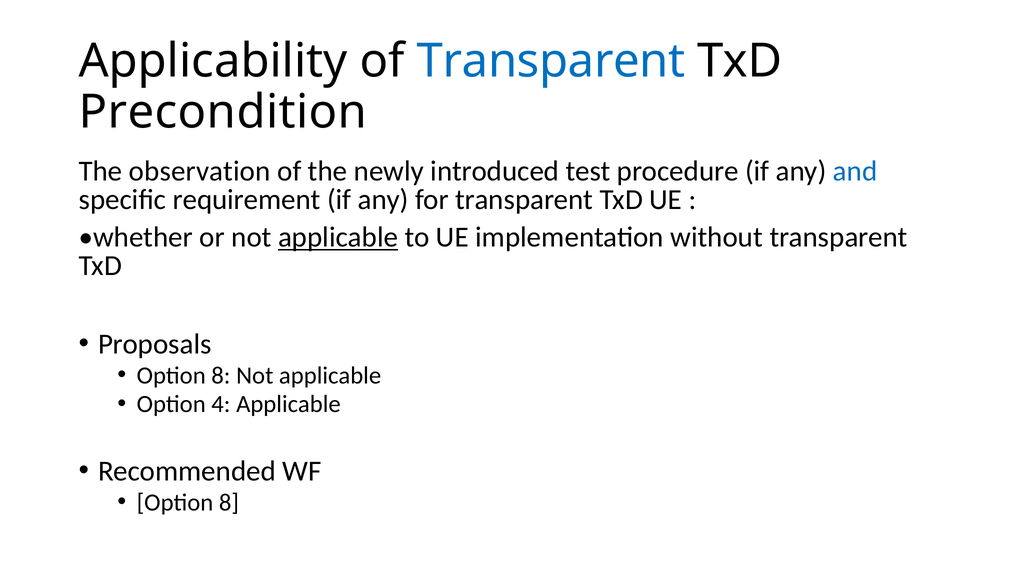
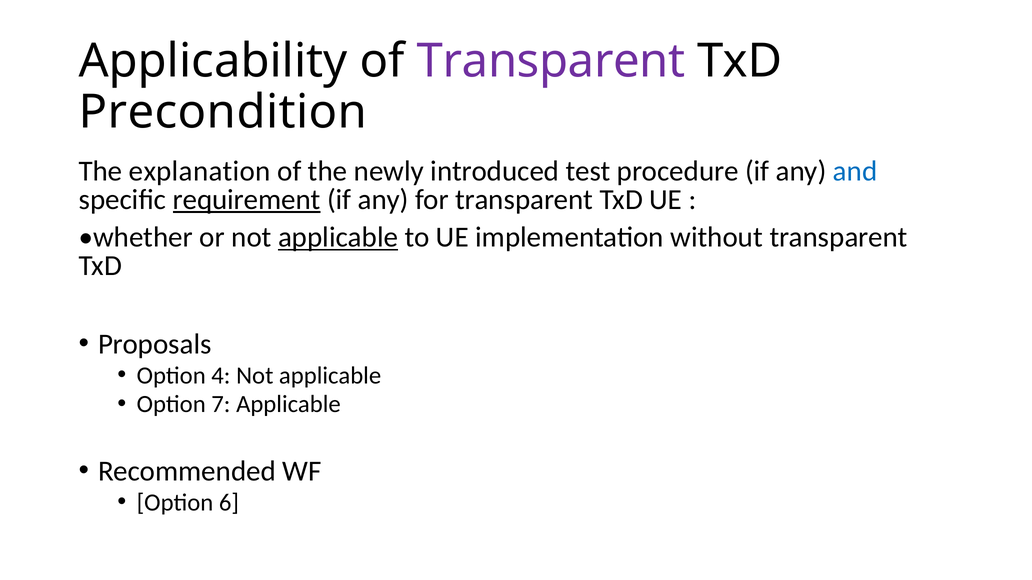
Transparent colour: blue -> purple (551, 61)
observation: observation -> explanation (200, 171)
requirement underline: none -> present (247, 200)
8: 8 -> 4 (221, 376)
4: 4 -> 7 (221, 405)
8: 8 -> 6 (229, 503)
